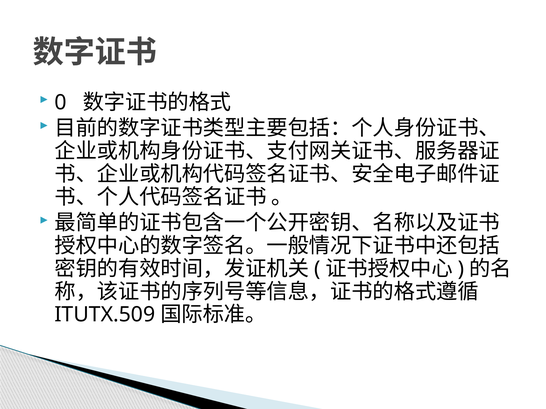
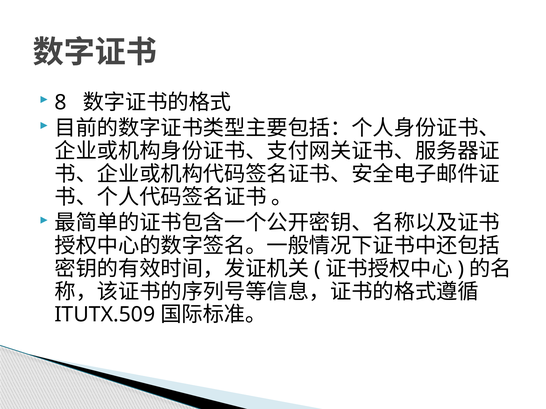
0: 0 -> 8 (61, 103)
